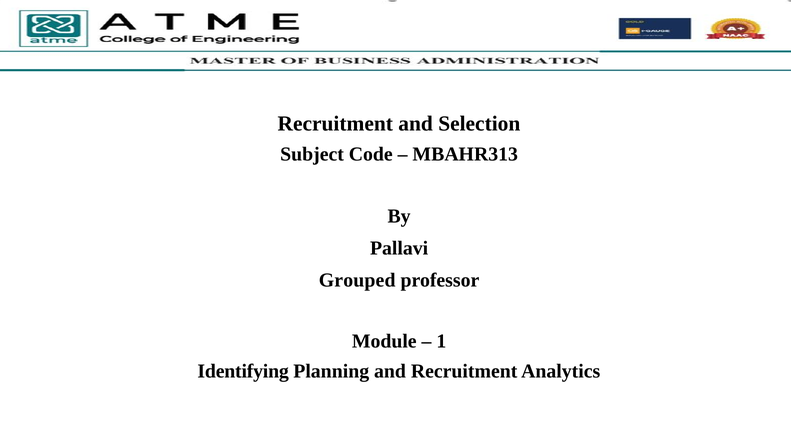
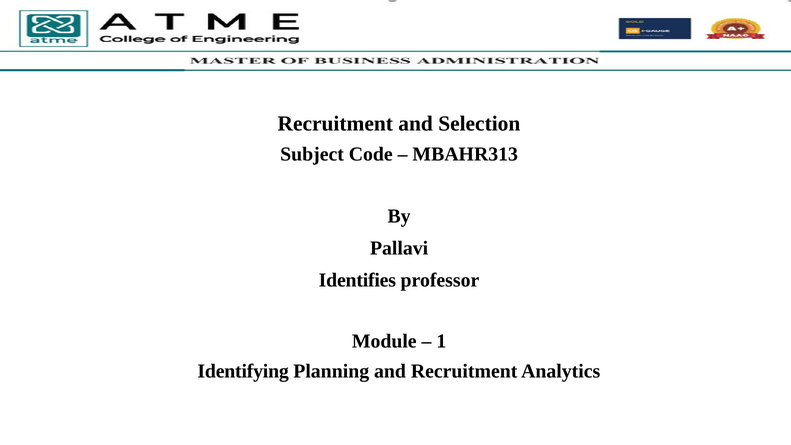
Grouped: Grouped -> Identifies (357, 280)
